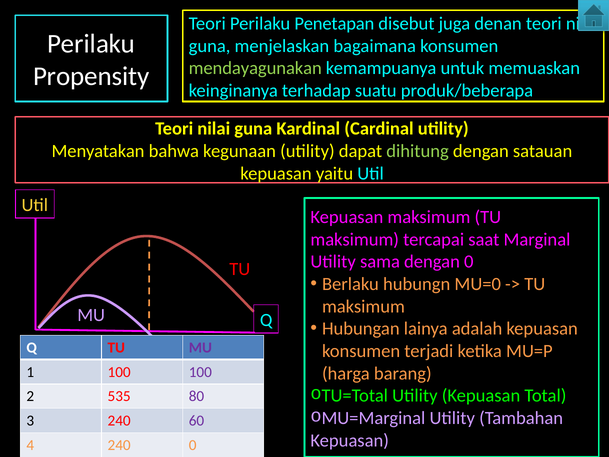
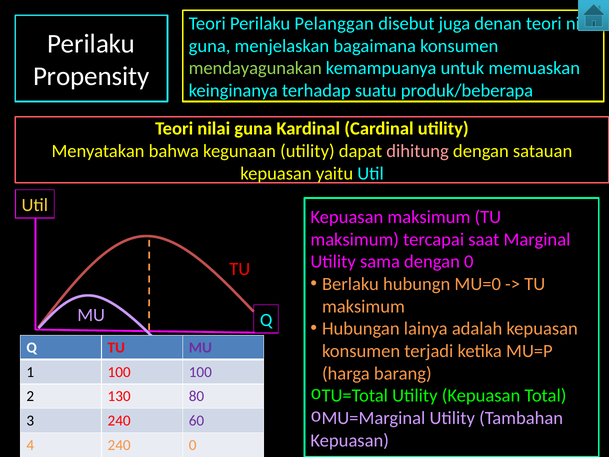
Penetapan: Penetapan -> Pelanggan (334, 24)
dihitung colour: light green -> pink (418, 151)
535: 535 -> 130 (119, 396)
